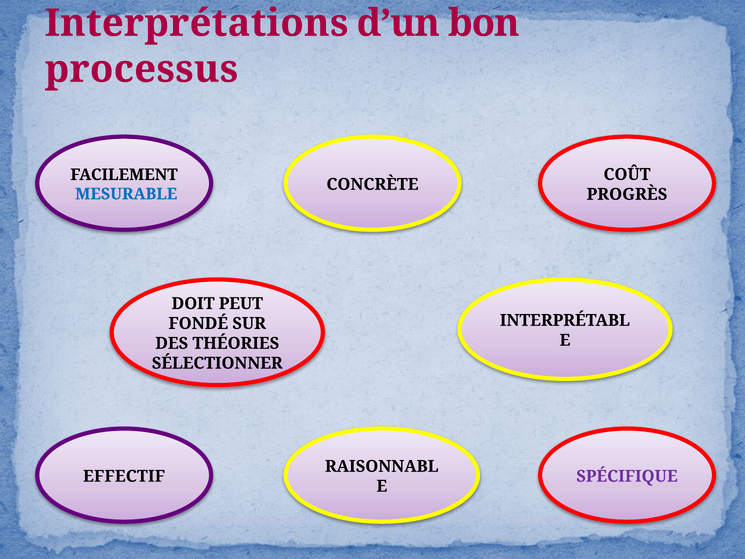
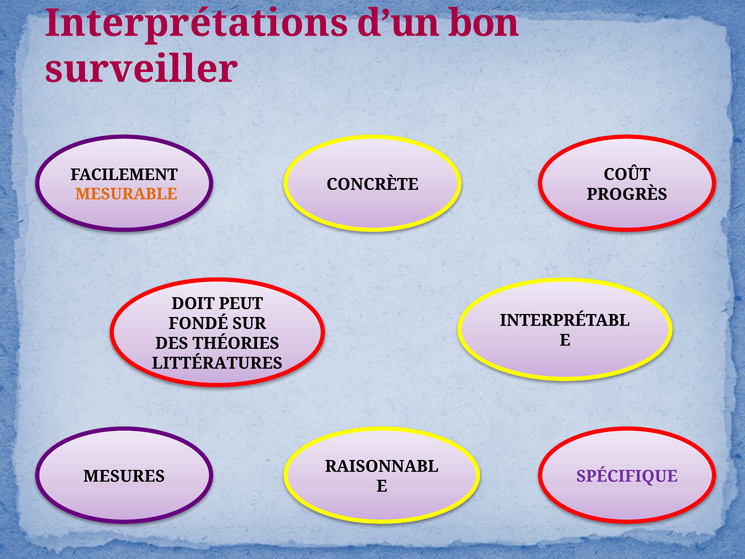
processus: processus -> surveiller (141, 69)
MESURABLE colour: blue -> orange (126, 194)
SÉLECTIONNER: SÉLECTIONNER -> LITTÉRATURES (217, 363)
EFFECTIF: EFFECTIF -> MESURES (124, 476)
